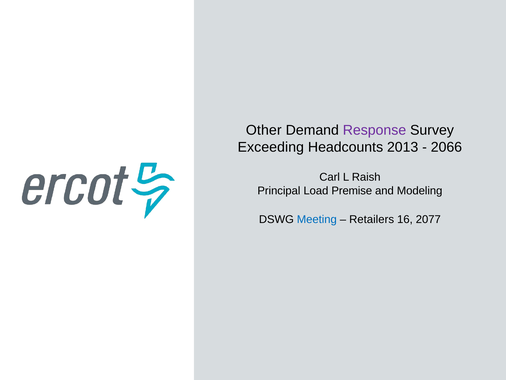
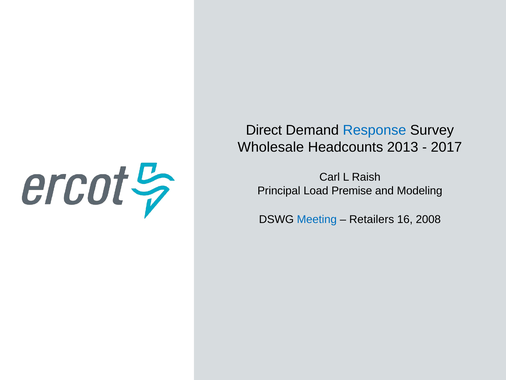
Other: Other -> Direct (264, 130)
Response colour: purple -> blue (374, 130)
Exceeding: Exceeding -> Wholesale (271, 147)
2066: 2066 -> 2017 (446, 147)
2077: 2077 -> 2008 (428, 219)
